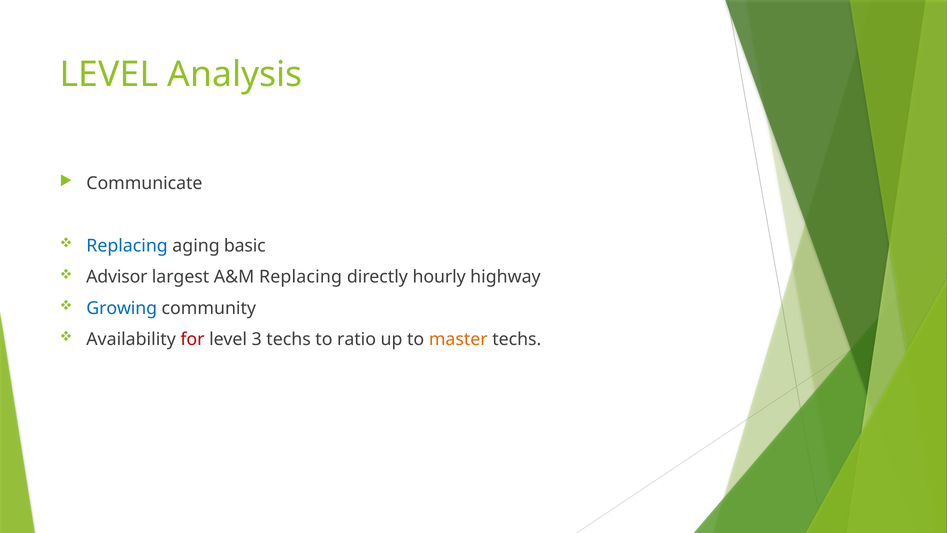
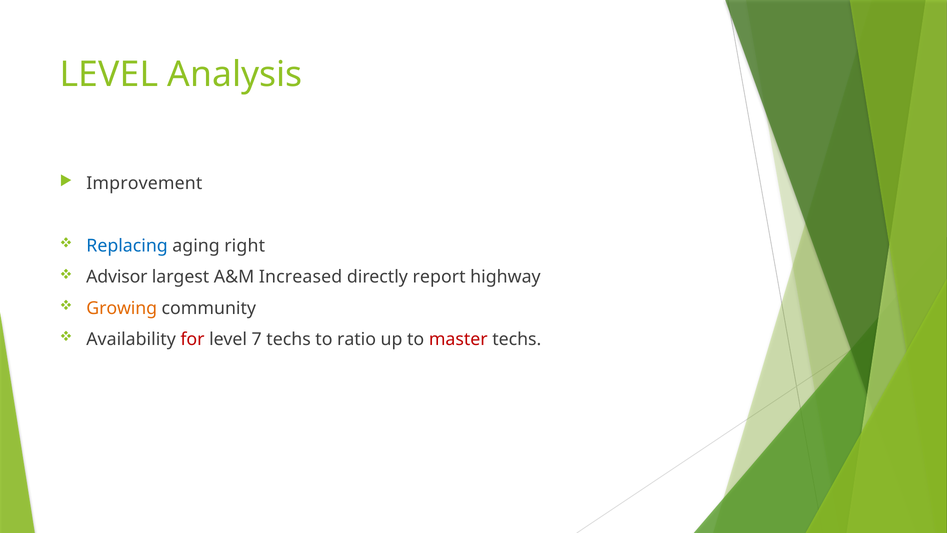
Communicate: Communicate -> Improvement (144, 183)
basic: basic -> right (245, 246)
A&M Replacing: Replacing -> Increased (301, 277)
hourly: hourly -> report (439, 277)
Growing colour: blue -> orange (122, 308)
3: 3 -> 7 (257, 339)
master colour: orange -> red (458, 339)
